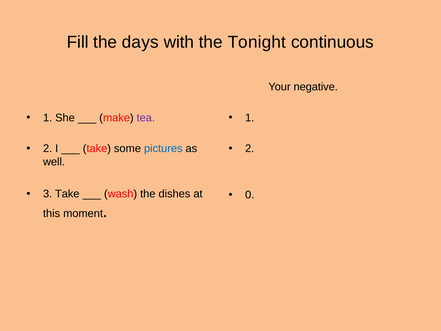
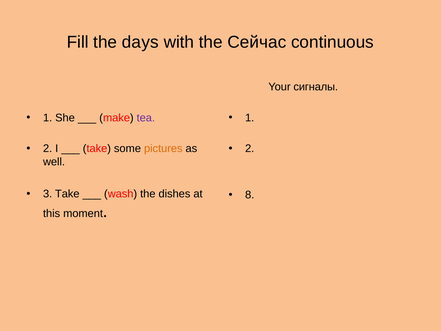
Tonight: Tonight -> Сейчас (257, 42)
negative: negative -> сигналы (316, 87)
pictures colour: blue -> orange (163, 149)
0: 0 -> 8 (250, 195)
